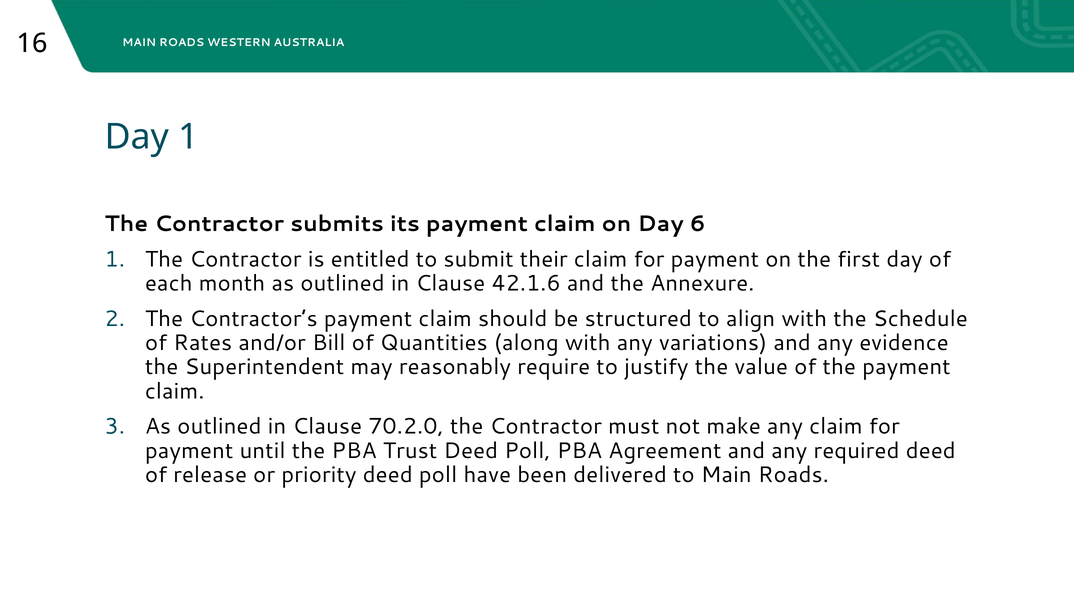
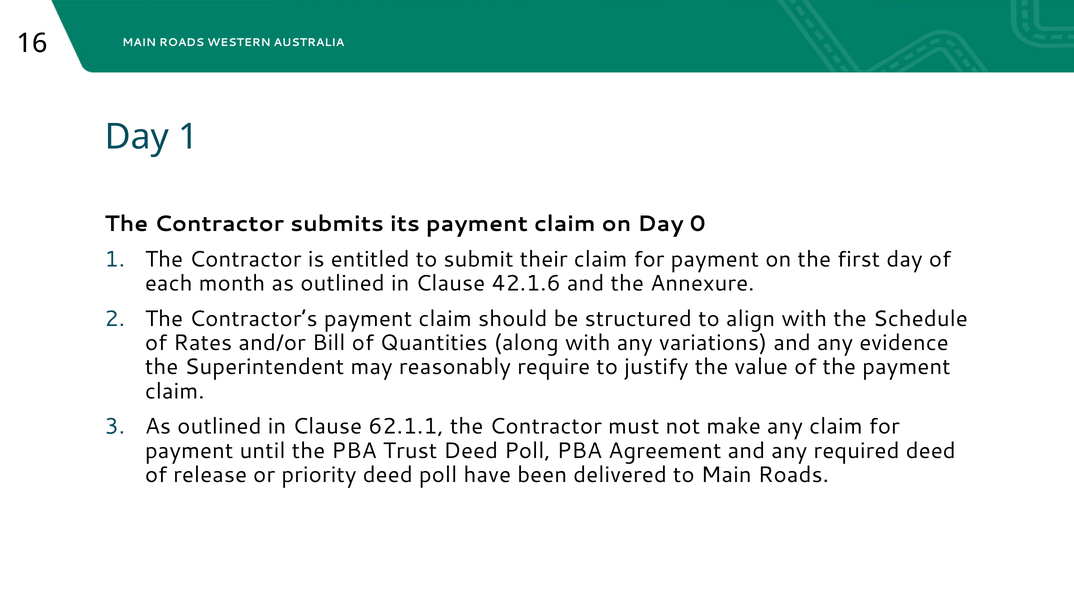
6: 6 -> 0 (698, 224)
70.2.0: 70.2.0 -> 62.1.1 (406, 427)
